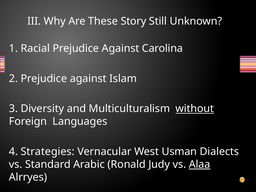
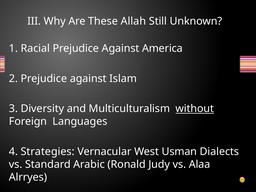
Story: Story -> Allah (133, 21)
Carolina: Carolina -> America (162, 48)
Alaa underline: present -> none (200, 164)
